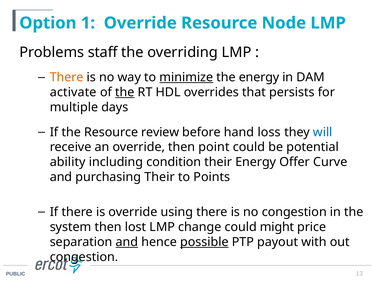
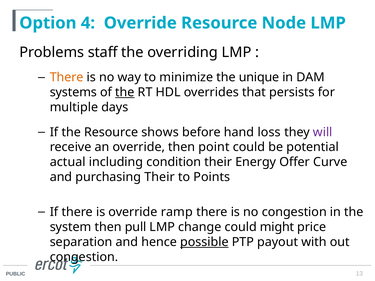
1: 1 -> 4 (88, 23)
minimize underline: present -> none (186, 77)
the energy: energy -> unique (259, 77)
activate: activate -> systems (73, 92)
review: review -> shows (160, 132)
will colour: blue -> purple (323, 132)
ability: ability -> actual (68, 162)
using: using -> ramp (177, 212)
lost: lost -> pull (136, 227)
and underline: present -> none (127, 242)
